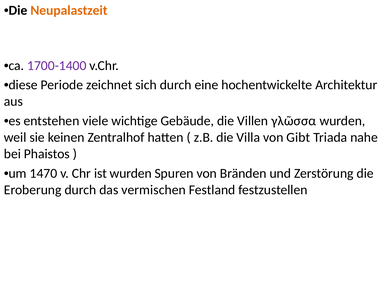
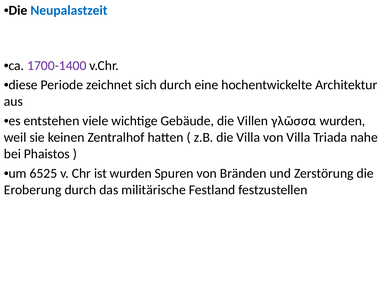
Neupalastzeit colour: orange -> blue (69, 10)
von Gibt: Gibt -> Villa (298, 137)
1470: 1470 -> 6525 (43, 173)
vermischen: vermischen -> militärische (154, 190)
